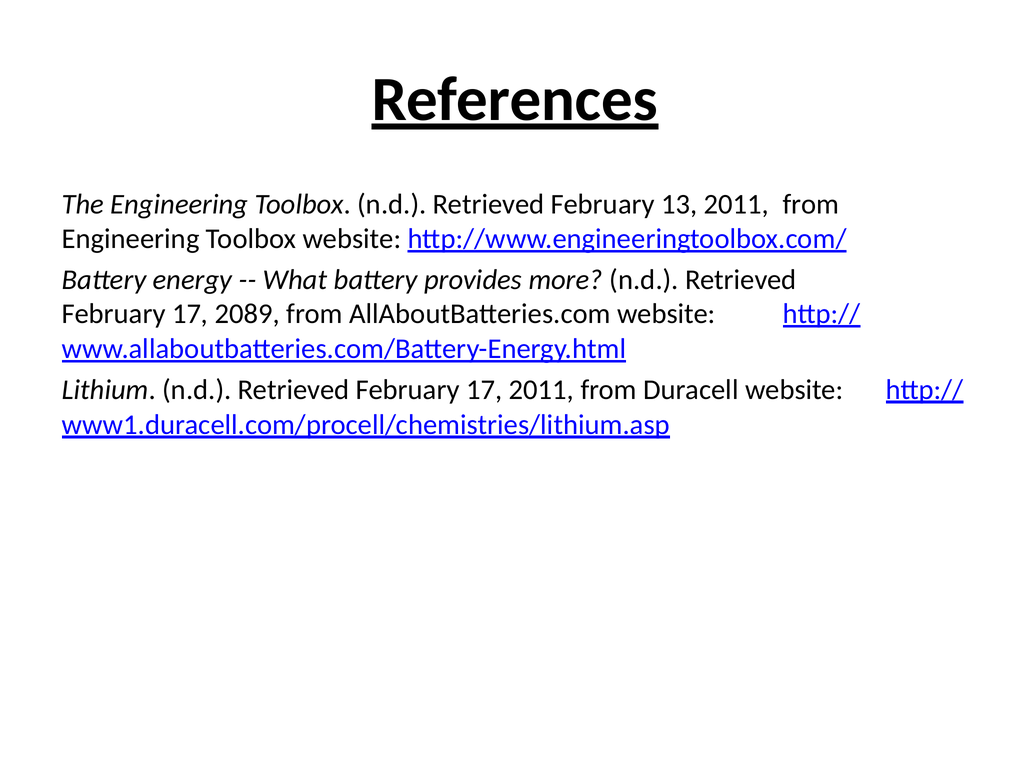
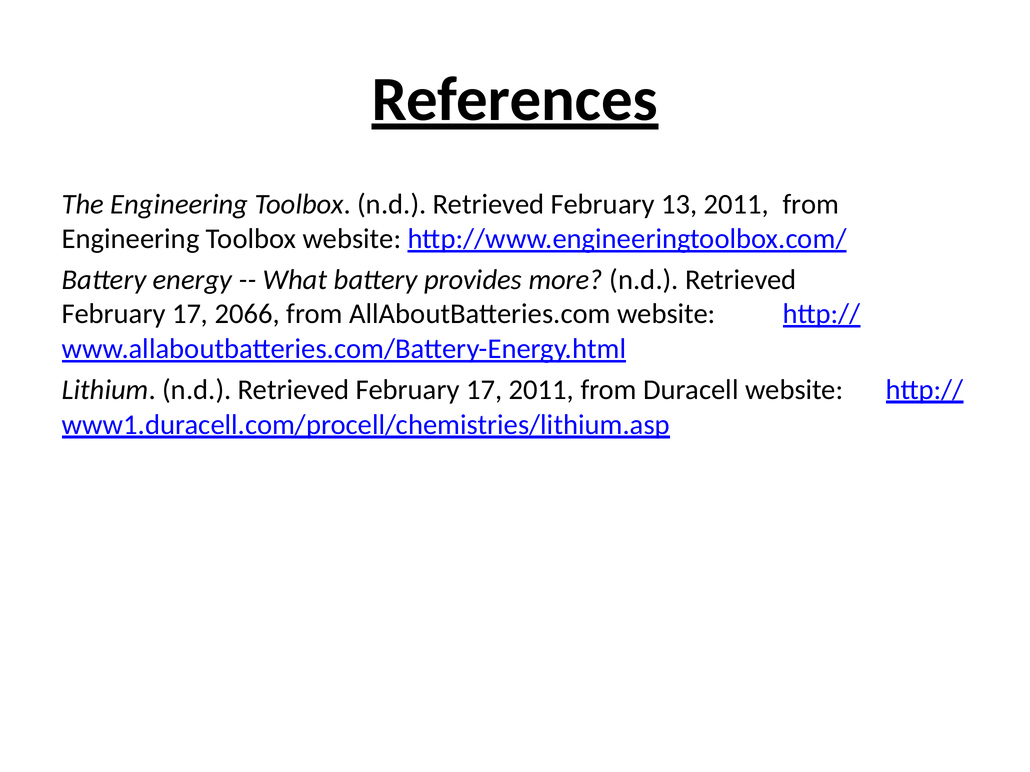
2089: 2089 -> 2066 (247, 314)
